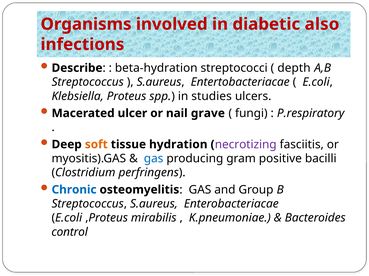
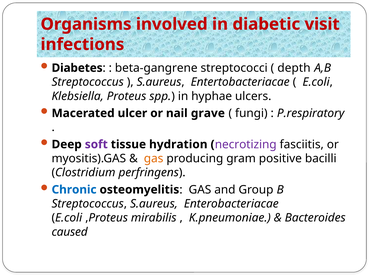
also: also -> visit (322, 24)
Describe: Describe -> Diabetes (77, 68)
beta-hydration: beta-hydration -> beta-gangrene (156, 68)
studies: studies -> hyphae (212, 96)
soft colour: orange -> purple (96, 145)
gas colour: blue -> orange (154, 159)
control: control -> caused (70, 233)
